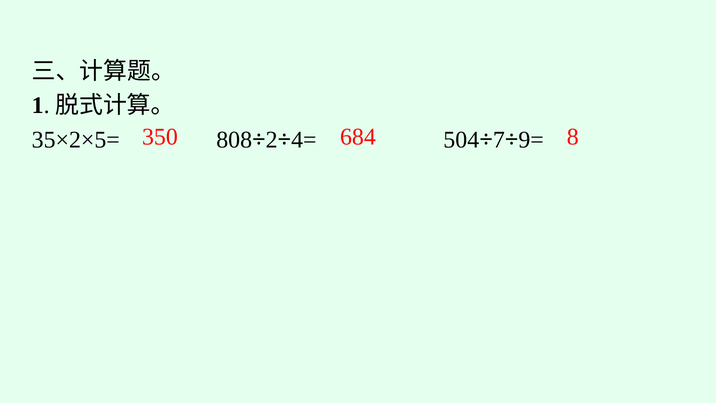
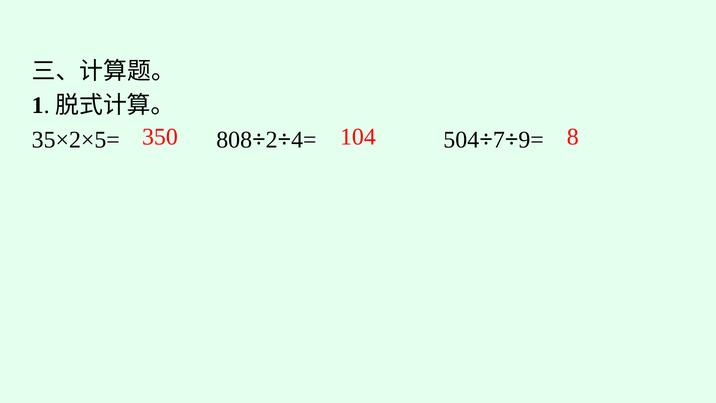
684: 684 -> 104 (358, 137)
